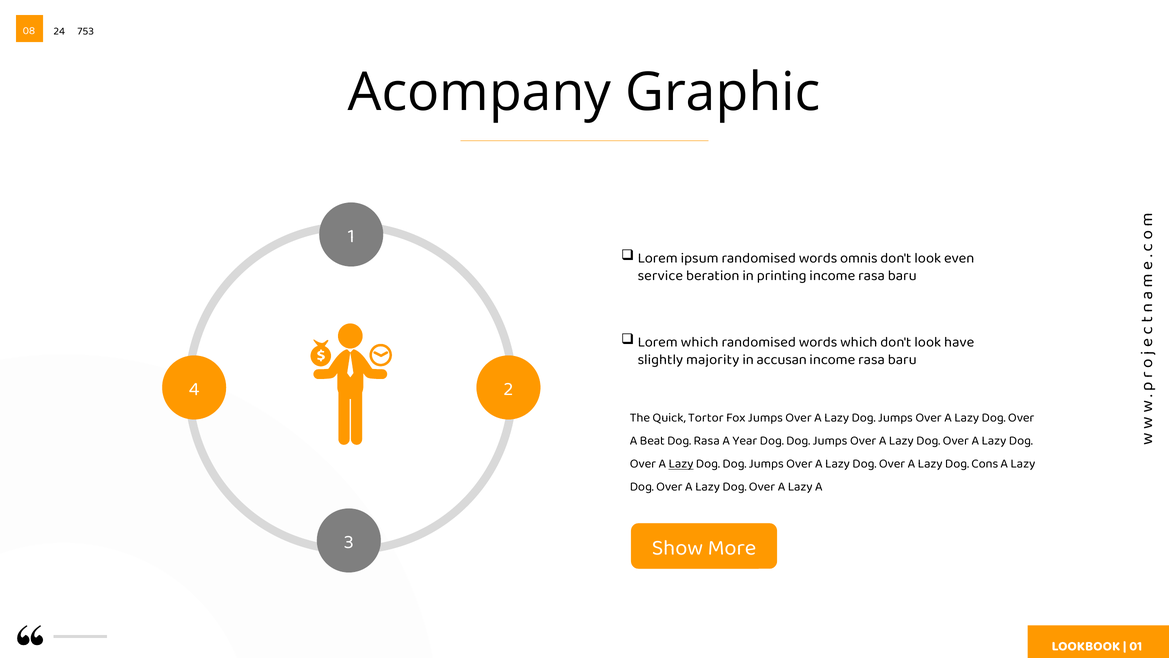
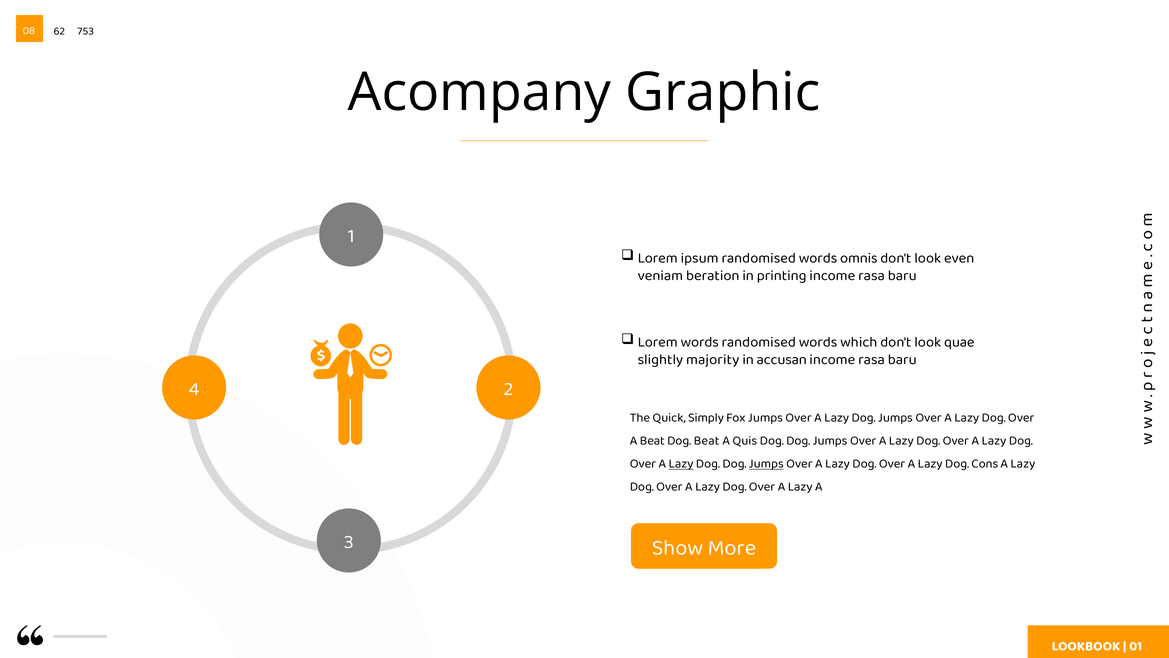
24: 24 -> 62 (59, 31)
service: service -> veniam (660, 275)
Lorem which: which -> words (700, 342)
have: have -> quae (959, 342)
Tortor: Tortor -> Simply (706, 417)
Dog Rasa: Rasa -> Beat (707, 440)
Year: Year -> Quis (745, 440)
Jumps underline: none -> present (766, 463)
